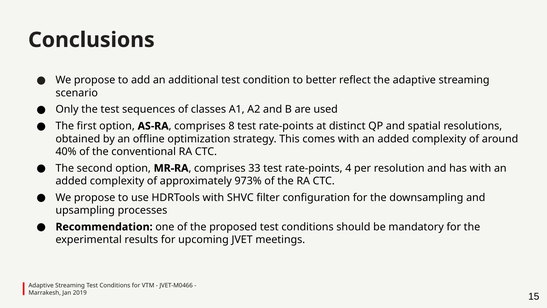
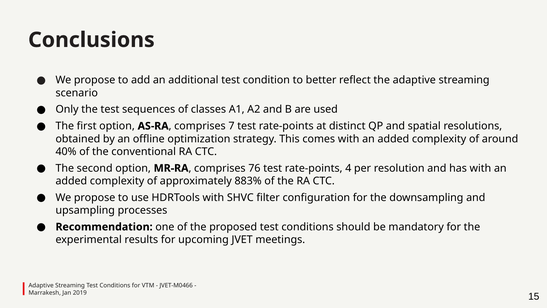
8: 8 -> 7 (232, 126)
33: 33 -> 76 (254, 168)
973%: 973% -> 883% (248, 181)
